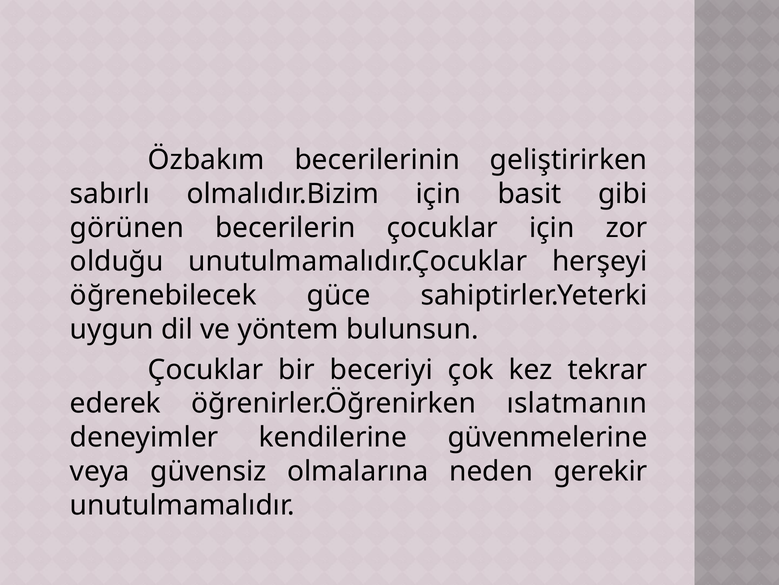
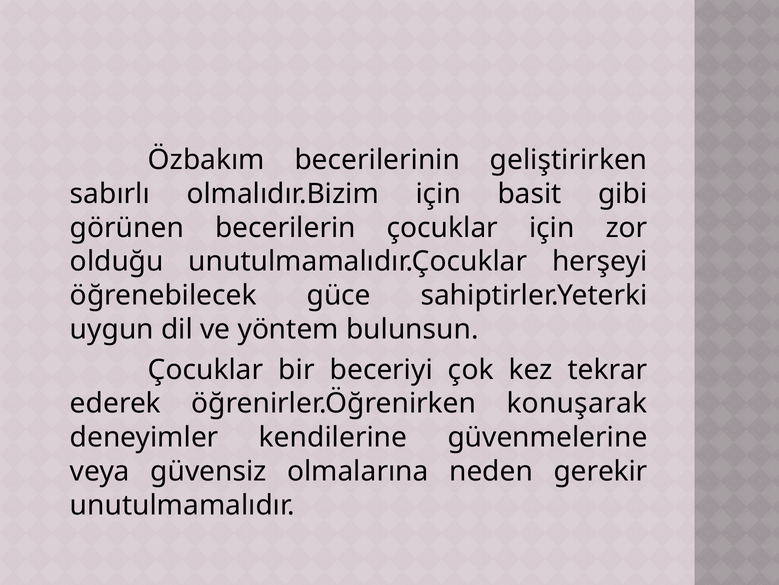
ıslatmanın: ıslatmanın -> konuşarak (577, 403)
